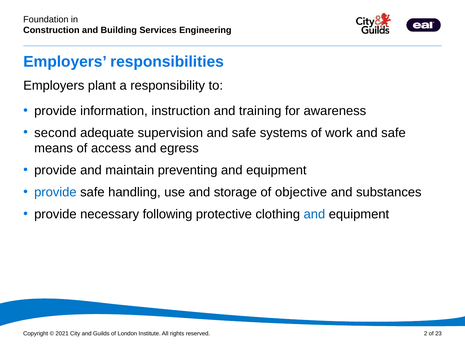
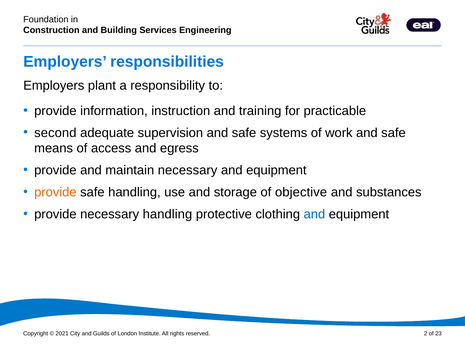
awareness: awareness -> practicable (335, 111)
maintain preventing: preventing -> necessary (188, 170)
provide colour: blue -> orange (55, 192)
necessary following: following -> handling (167, 214)
